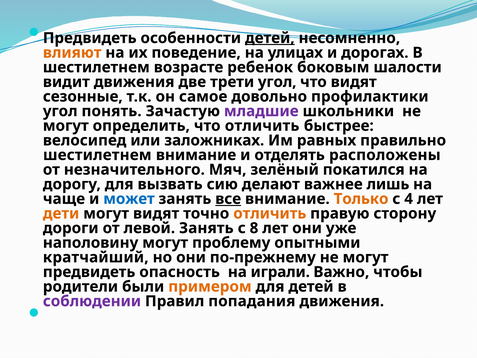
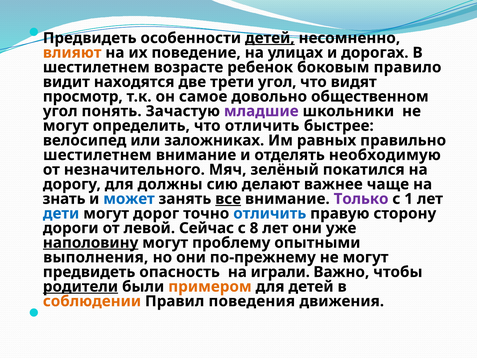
шалости: шалости -> правило (407, 67)
видит движения: движения -> находятся (134, 82)
сезонные: сезонные -> просмотр (83, 96)
профилактики: профилактики -> общественном (370, 96)
расположены: расположены -> необходимую (385, 155)
вызвать: вызвать -> должны (170, 184)
лишь: лишь -> чаще (388, 184)
чаще: чаще -> знать (64, 199)
Только colour: orange -> purple (361, 199)
4: 4 -> 1 (409, 199)
дети colour: orange -> blue (61, 213)
могут видят: видят -> дорог (156, 213)
отличить colour: orange -> blue (270, 213)
левой Занять: Занять -> Сейчас (206, 228)
наполовину underline: none -> present (91, 243)
кратчайший: кратчайший -> выполнения (96, 257)
родители underline: none -> present (80, 286)
соблюдении colour: purple -> orange (92, 301)
попадания: попадания -> поведения (252, 301)
